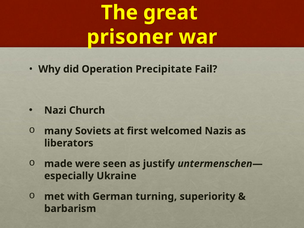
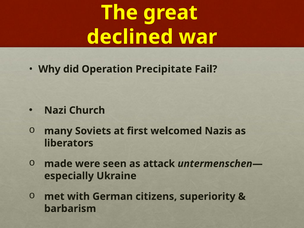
prisoner: prisoner -> declined (130, 37)
justify: justify -> attack (159, 164)
turning: turning -> citizens (156, 196)
